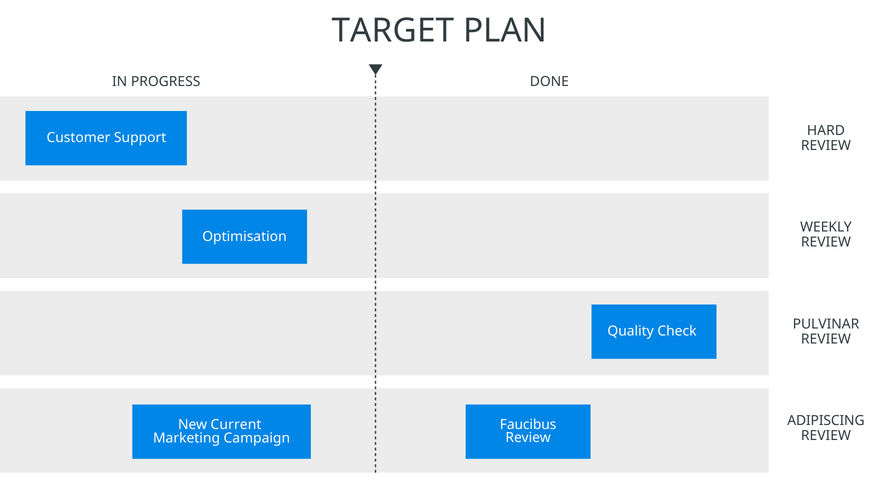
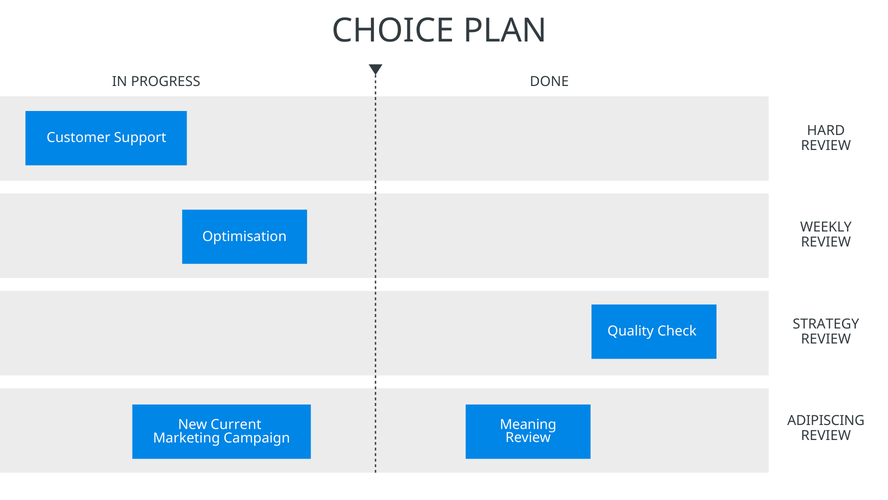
TARGET: TARGET -> CHOICE (393, 31)
PULVINAR: PULVINAR -> STRATEGY (826, 324)
Faucibus: Faucibus -> Meaning (528, 424)
